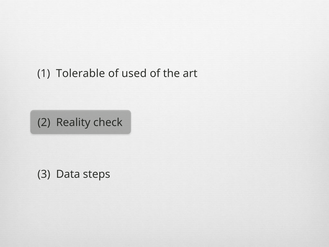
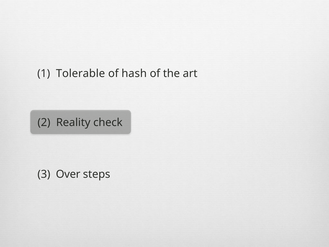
used: used -> hash (134, 73)
Data: Data -> Over (68, 174)
